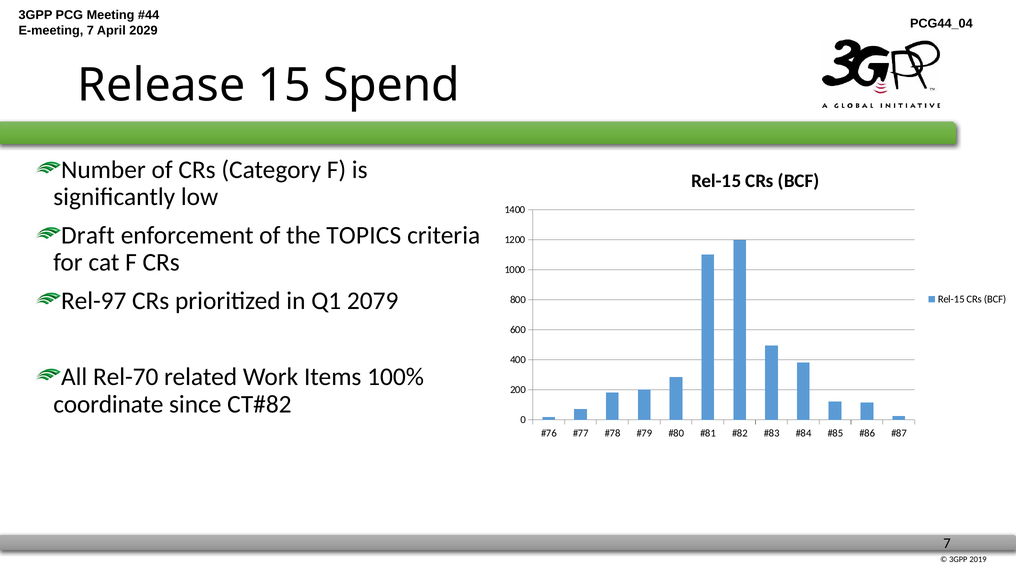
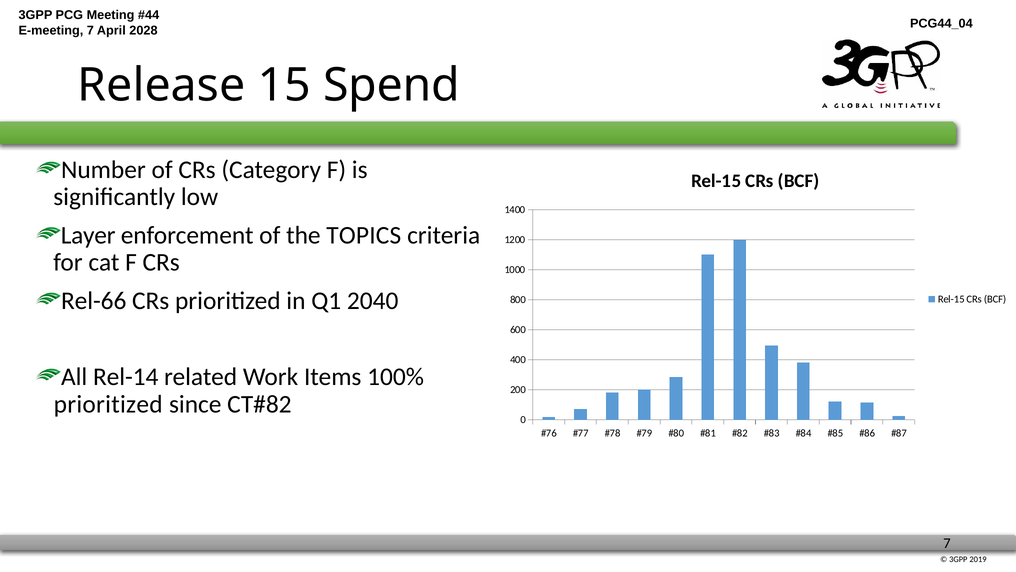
2029: 2029 -> 2028 (143, 30)
Draft: Draft -> Layer (88, 235)
Rel-97: Rel-97 -> Rel-66 (94, 300)
2079: 2079 -> 2040 (373, 300)
Rel-70: Rel-70 -> Rel-14 (126, 376)
coordinate: coordinate -> prioritized (108, 404)
